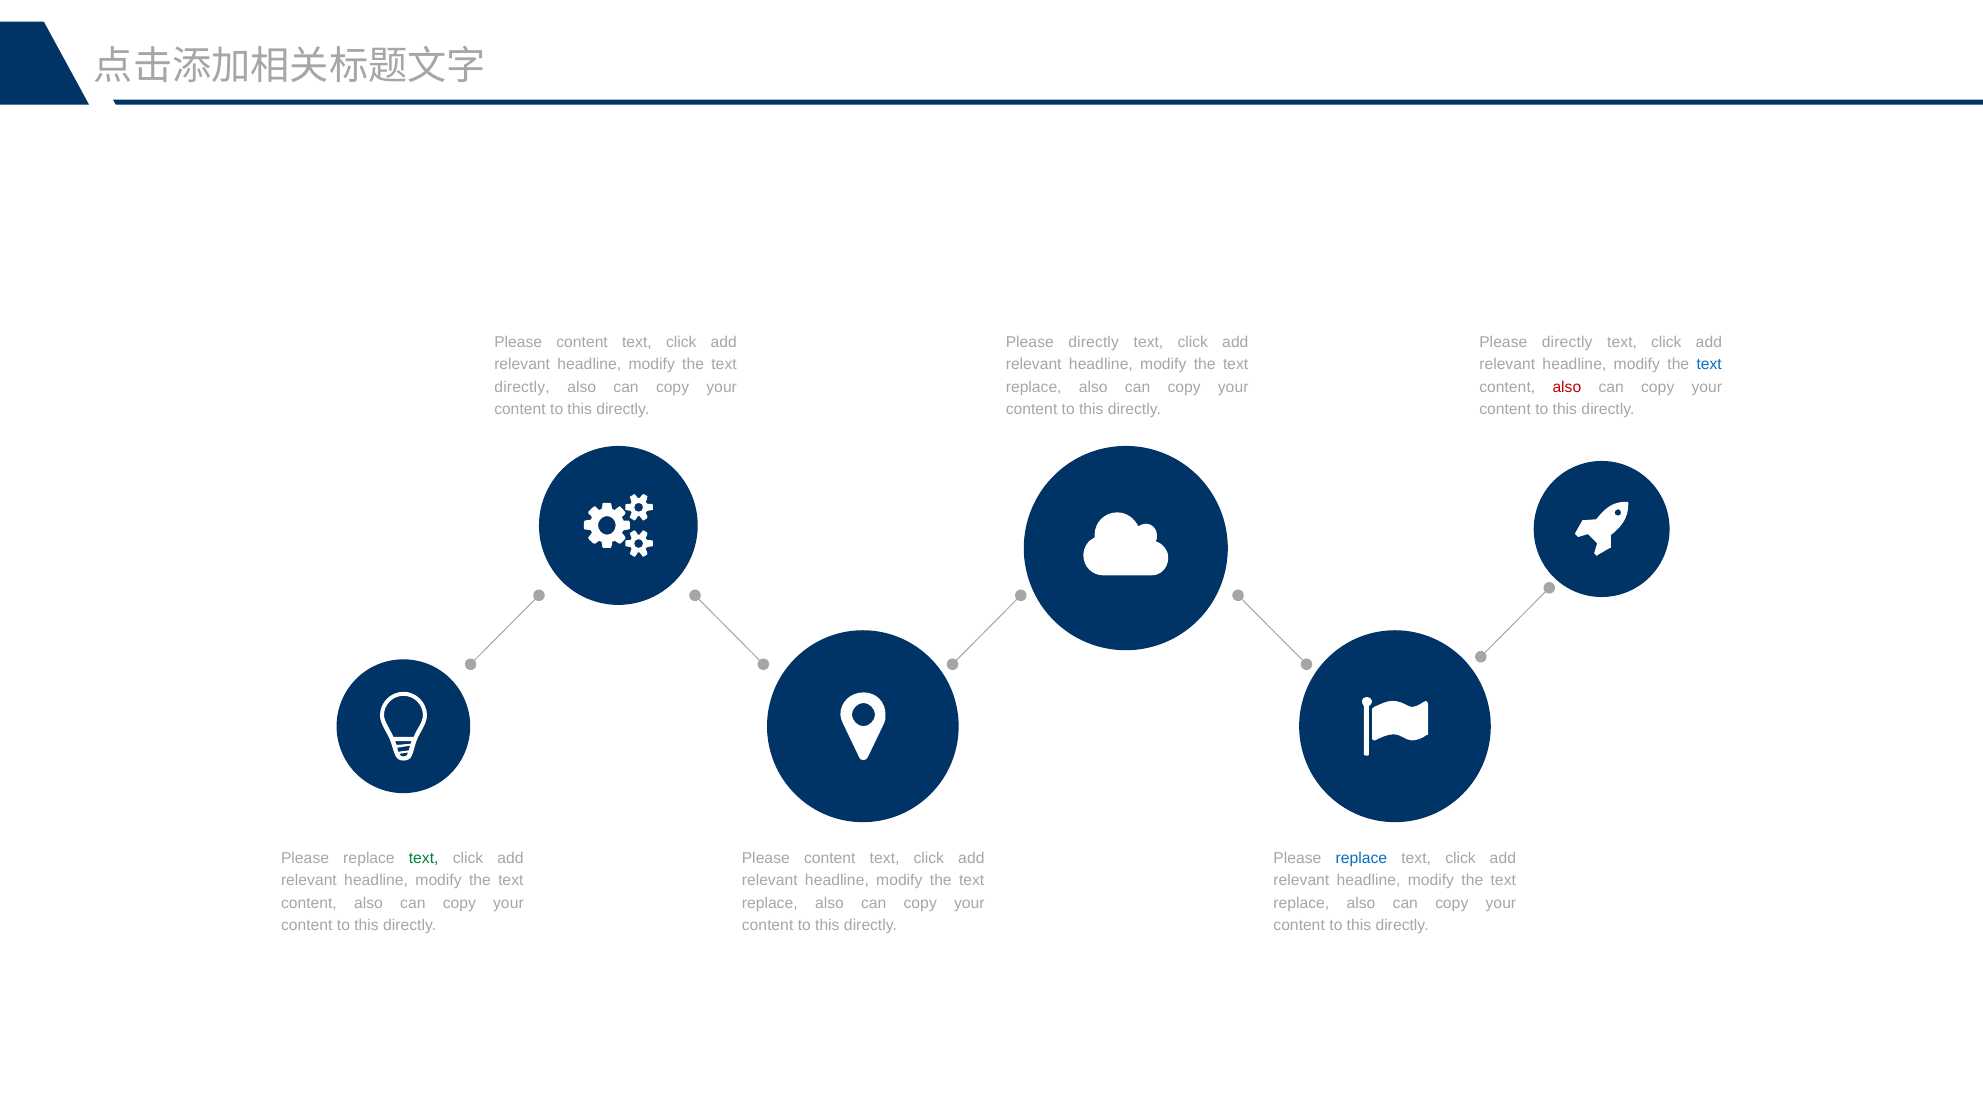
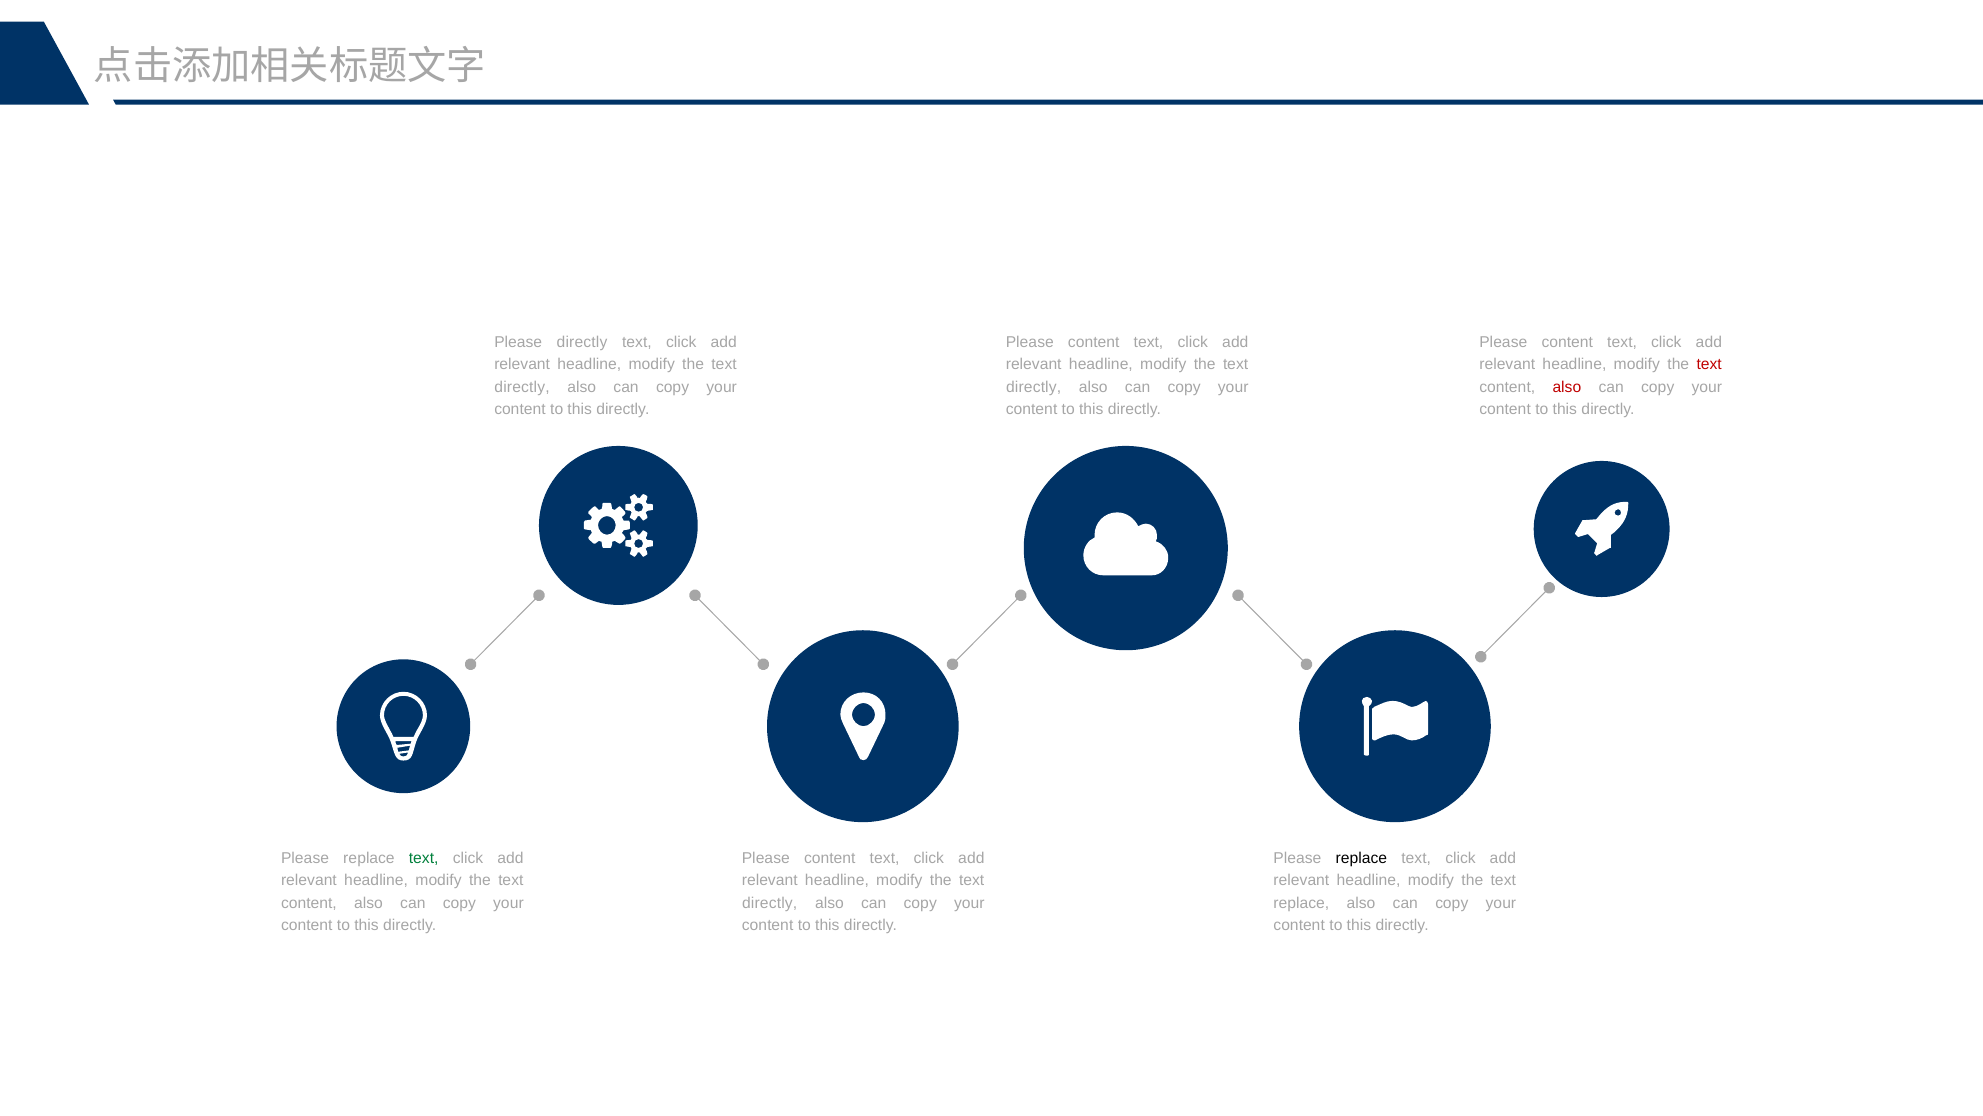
content: content -> directly (582, 342)
directly: directly -> content (1094, 342)
directly: directly -> content (1567, 342)
text colour: blue -> red (1709, 365)
replace: replace -> directly (1034, 387)
replace colour: blue -> black (1361, 857)
replace: replace -> directly (770, 902)
